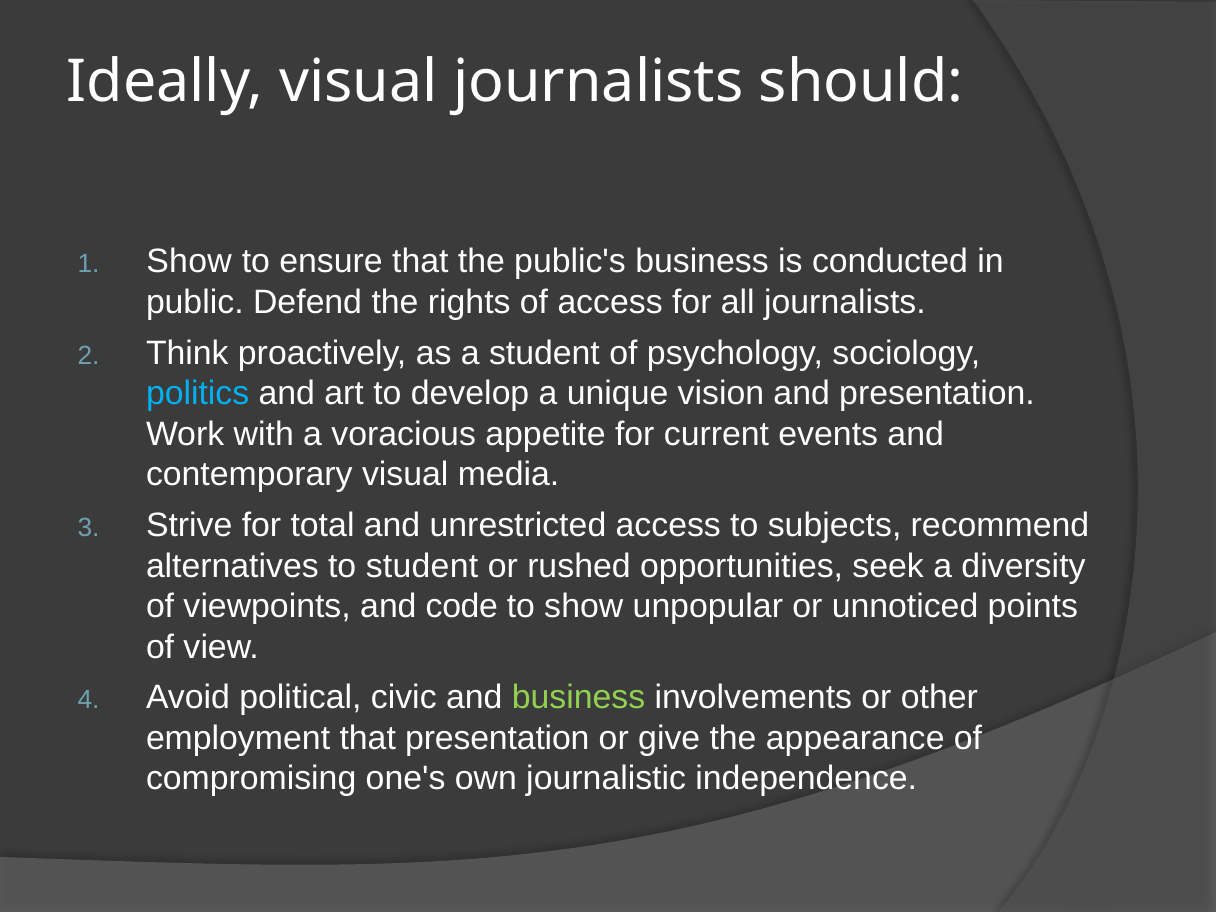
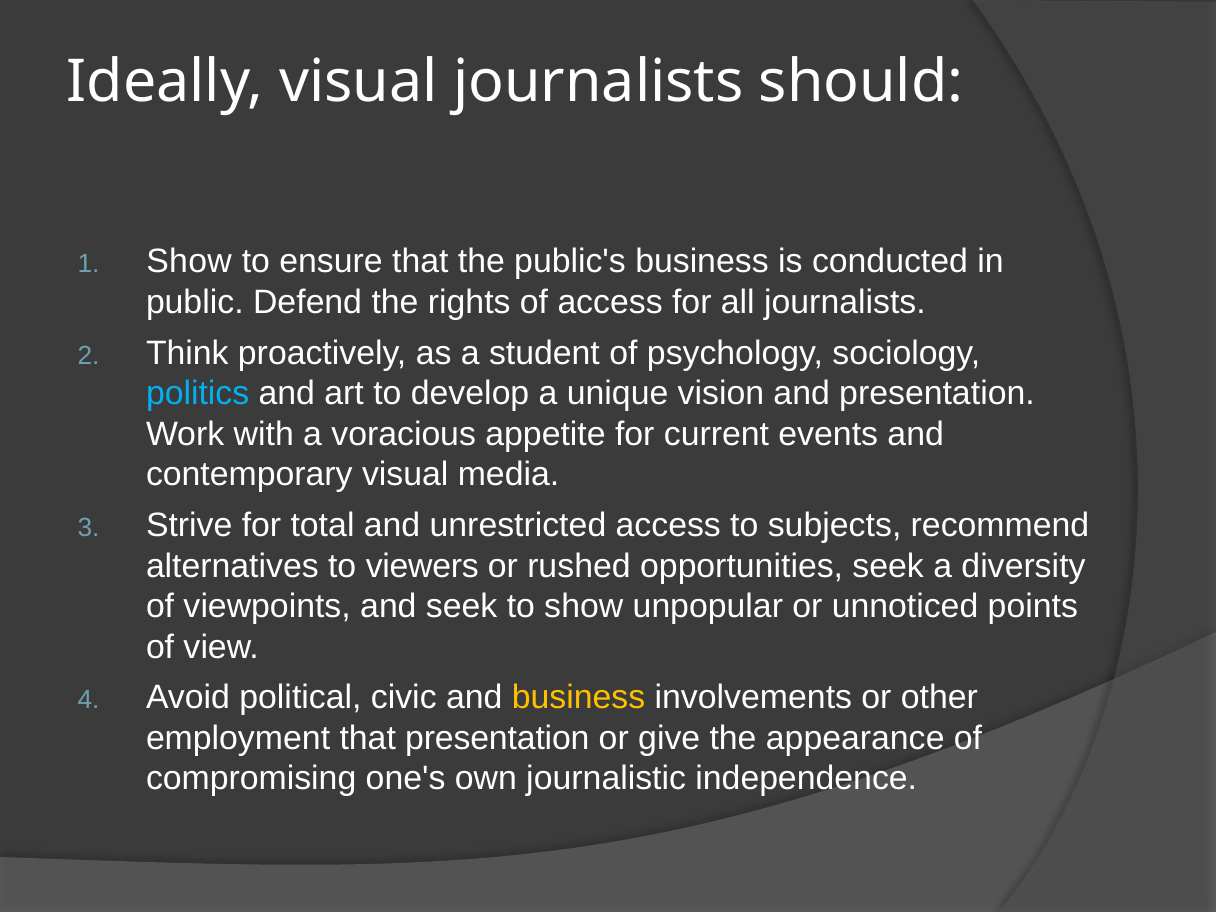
to student: student -> viewers (422, 566)
and code: code -> seek (462, 606)
business colour: light green -> yellow (579, 698)
